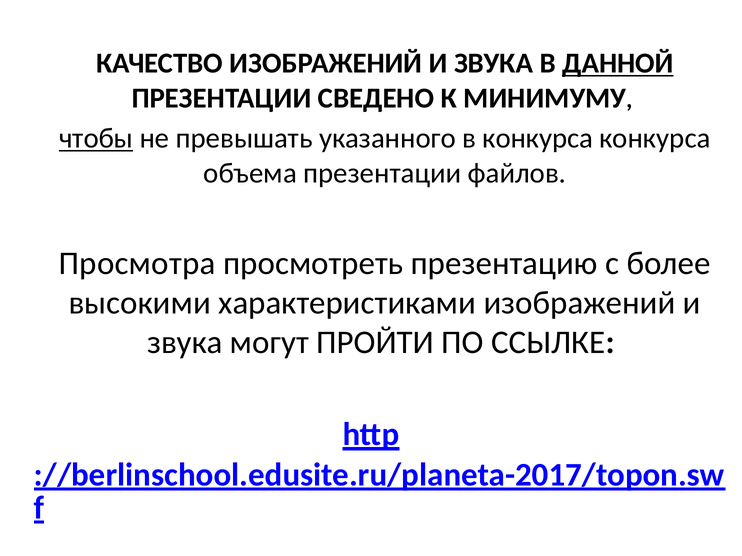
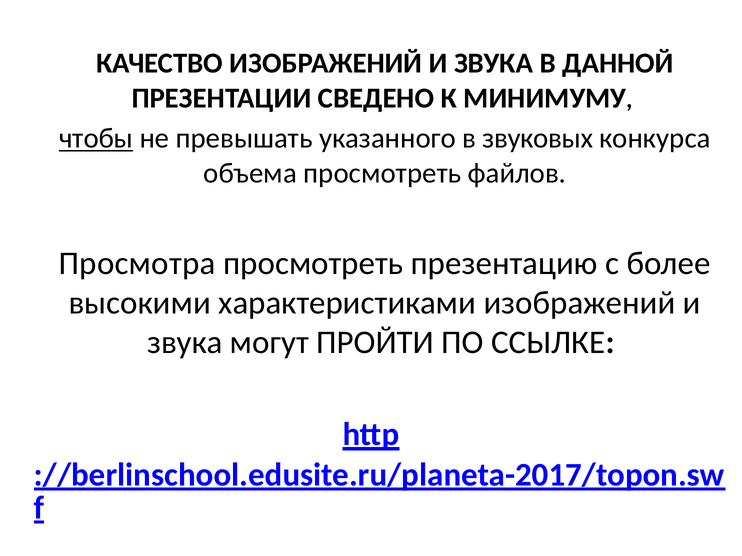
ДАННОЙ underline: present -> none (618, 63)
в конкурса: конкурса -> звуковых (538, 139)
объема презентации: презентации -> просмотреть (382, 173)
